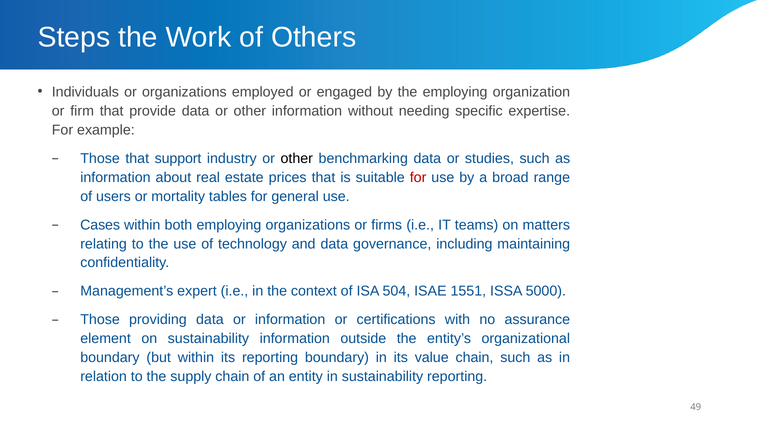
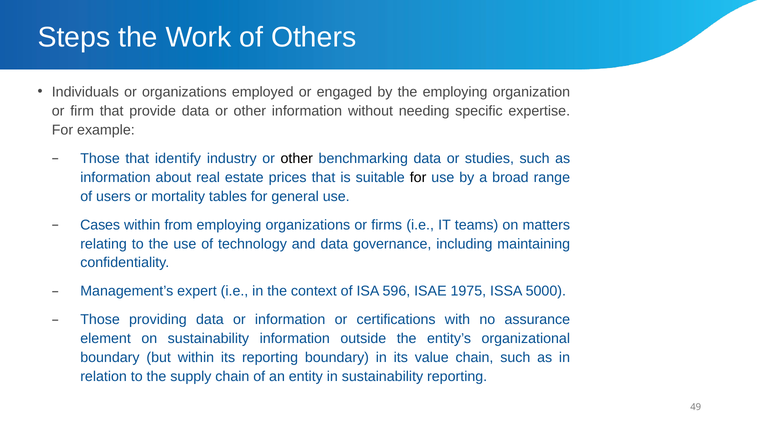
support: support -> identify (178, 158)
for colour: red -> black (418, 177)
both: both -> from (179, 225)
504: 504 -> 596 (396, 291)
1551: 1551 -> 1975 (468, 291)
